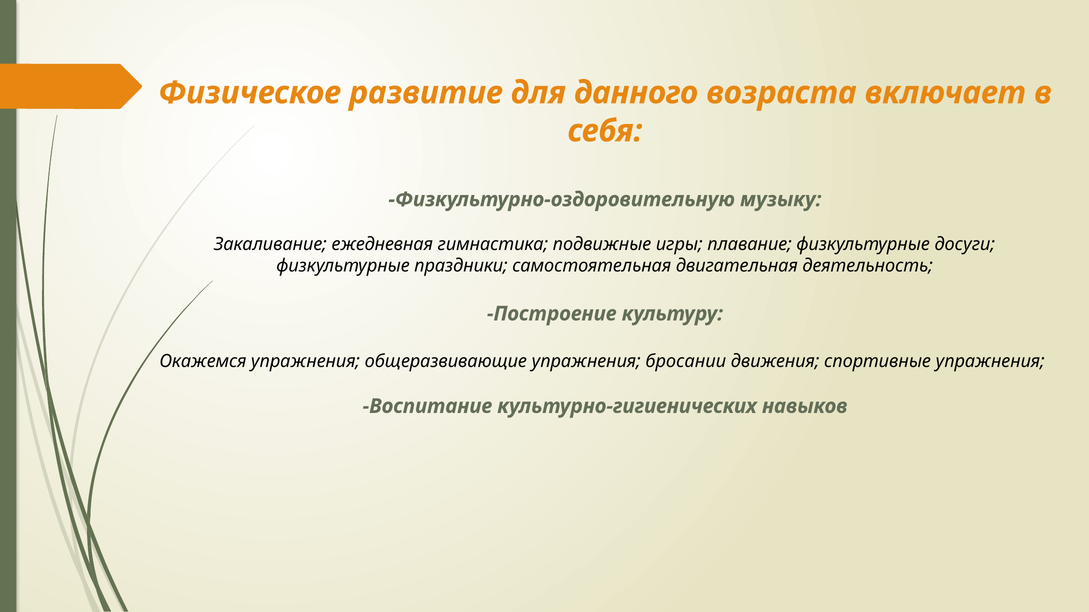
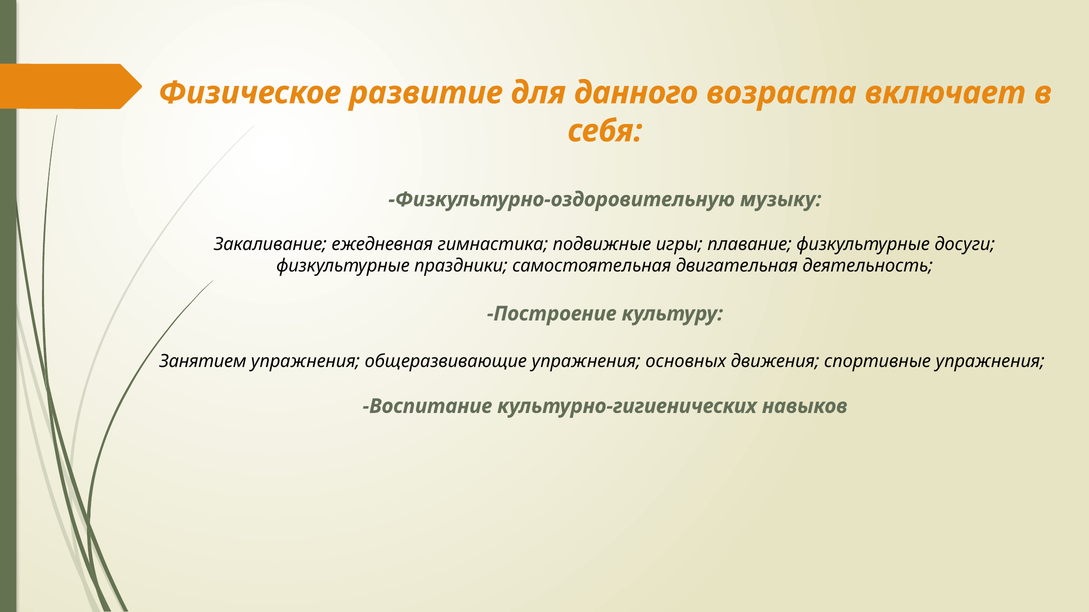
Окажемся: Окажемся -> Занятием (203, 361)
бросании: бросании -> основных (686, 361)
